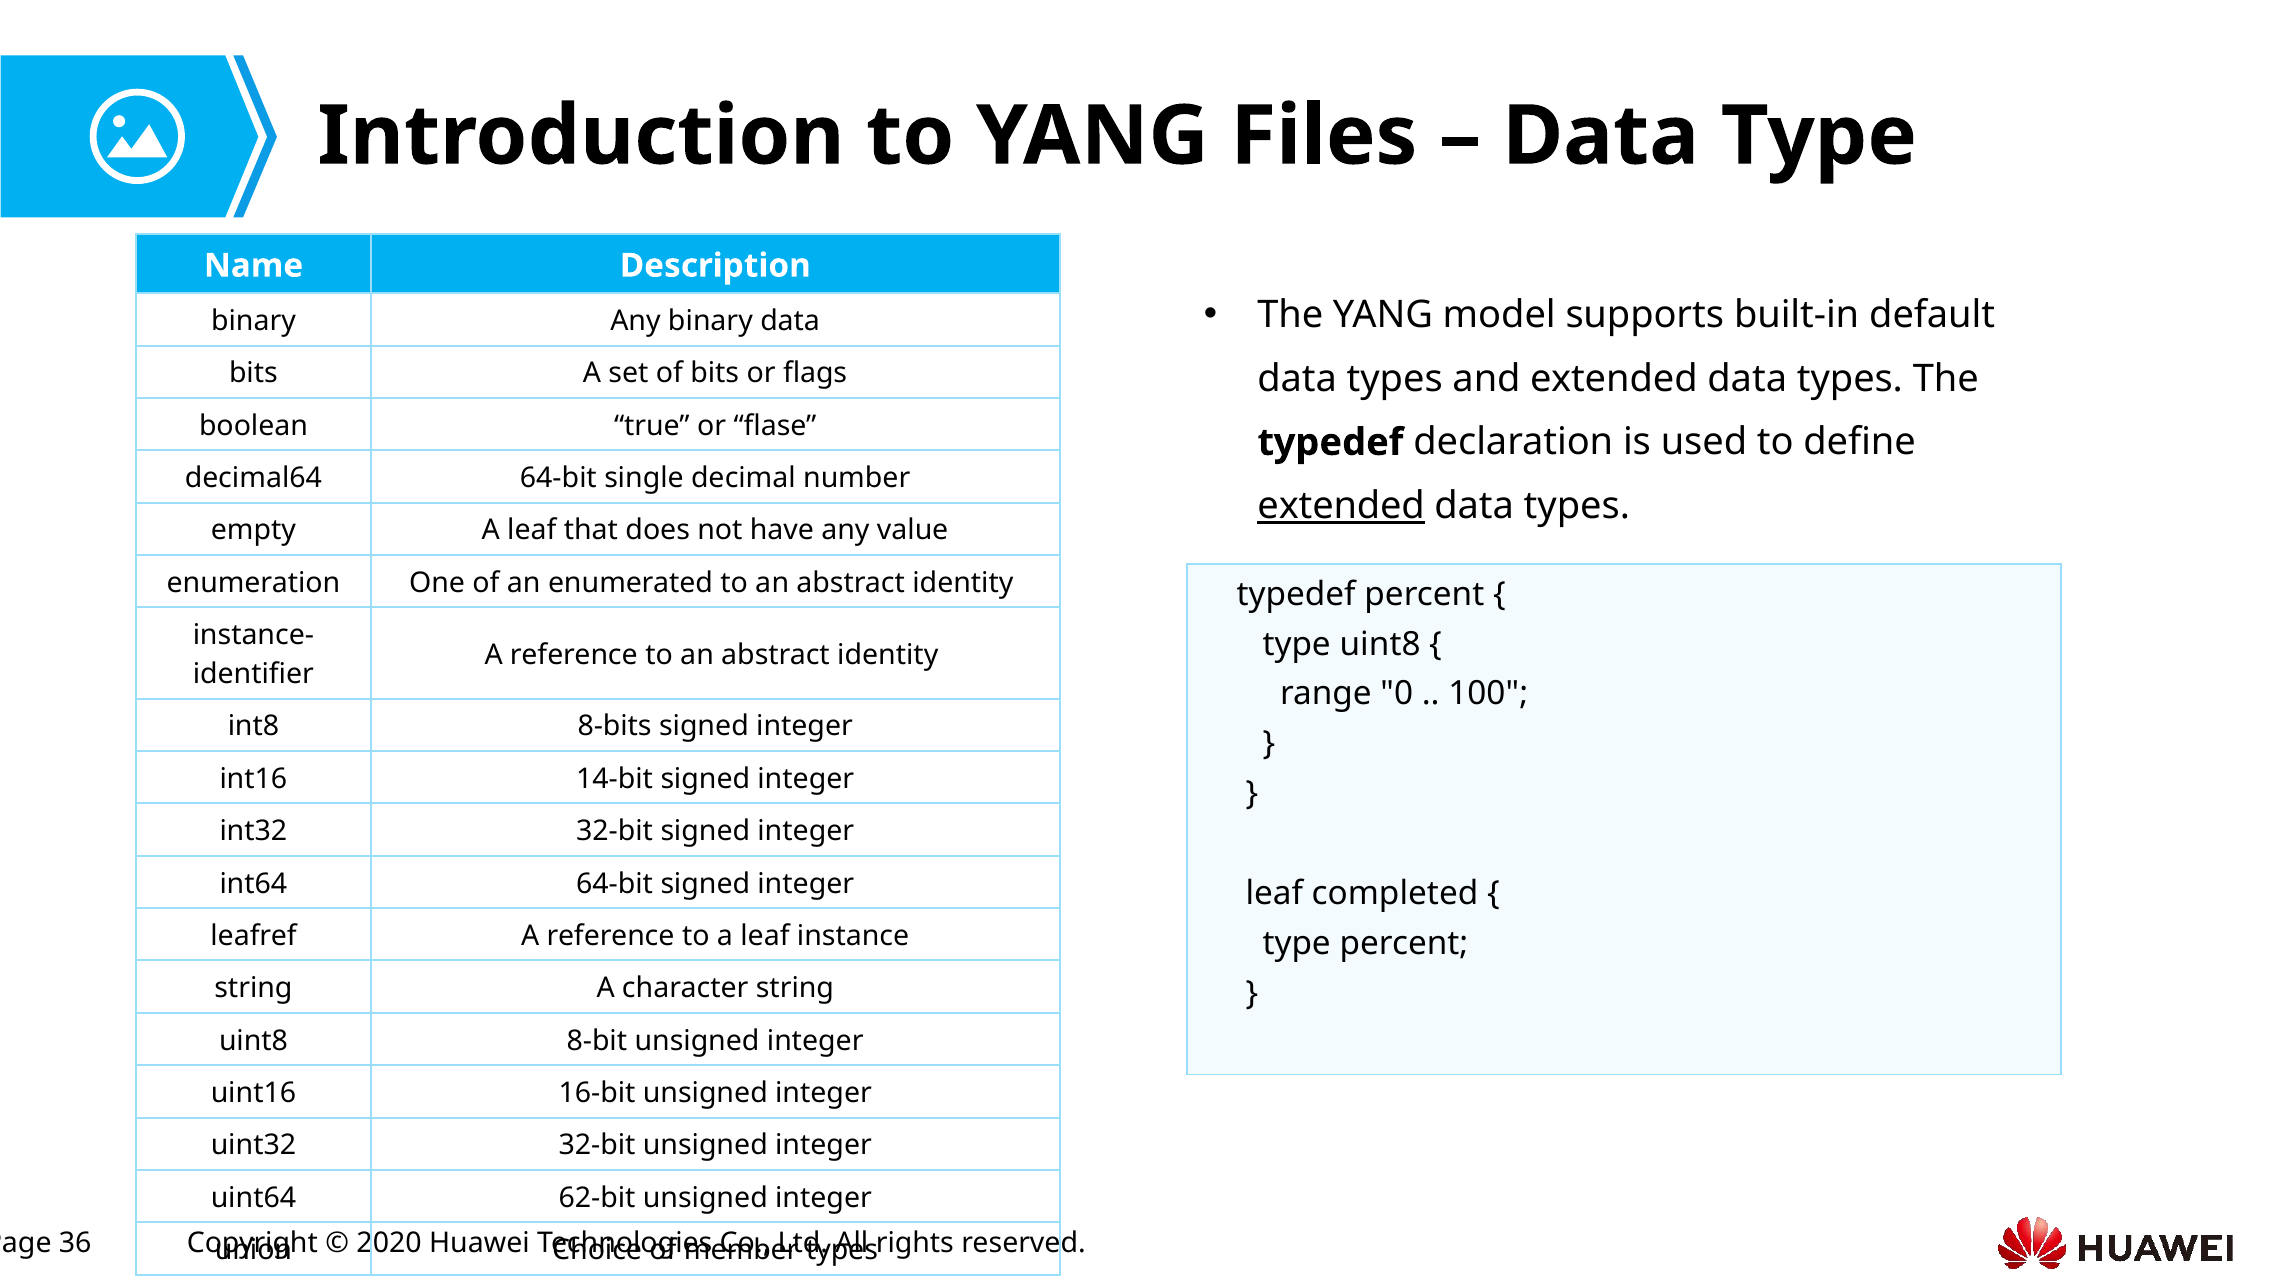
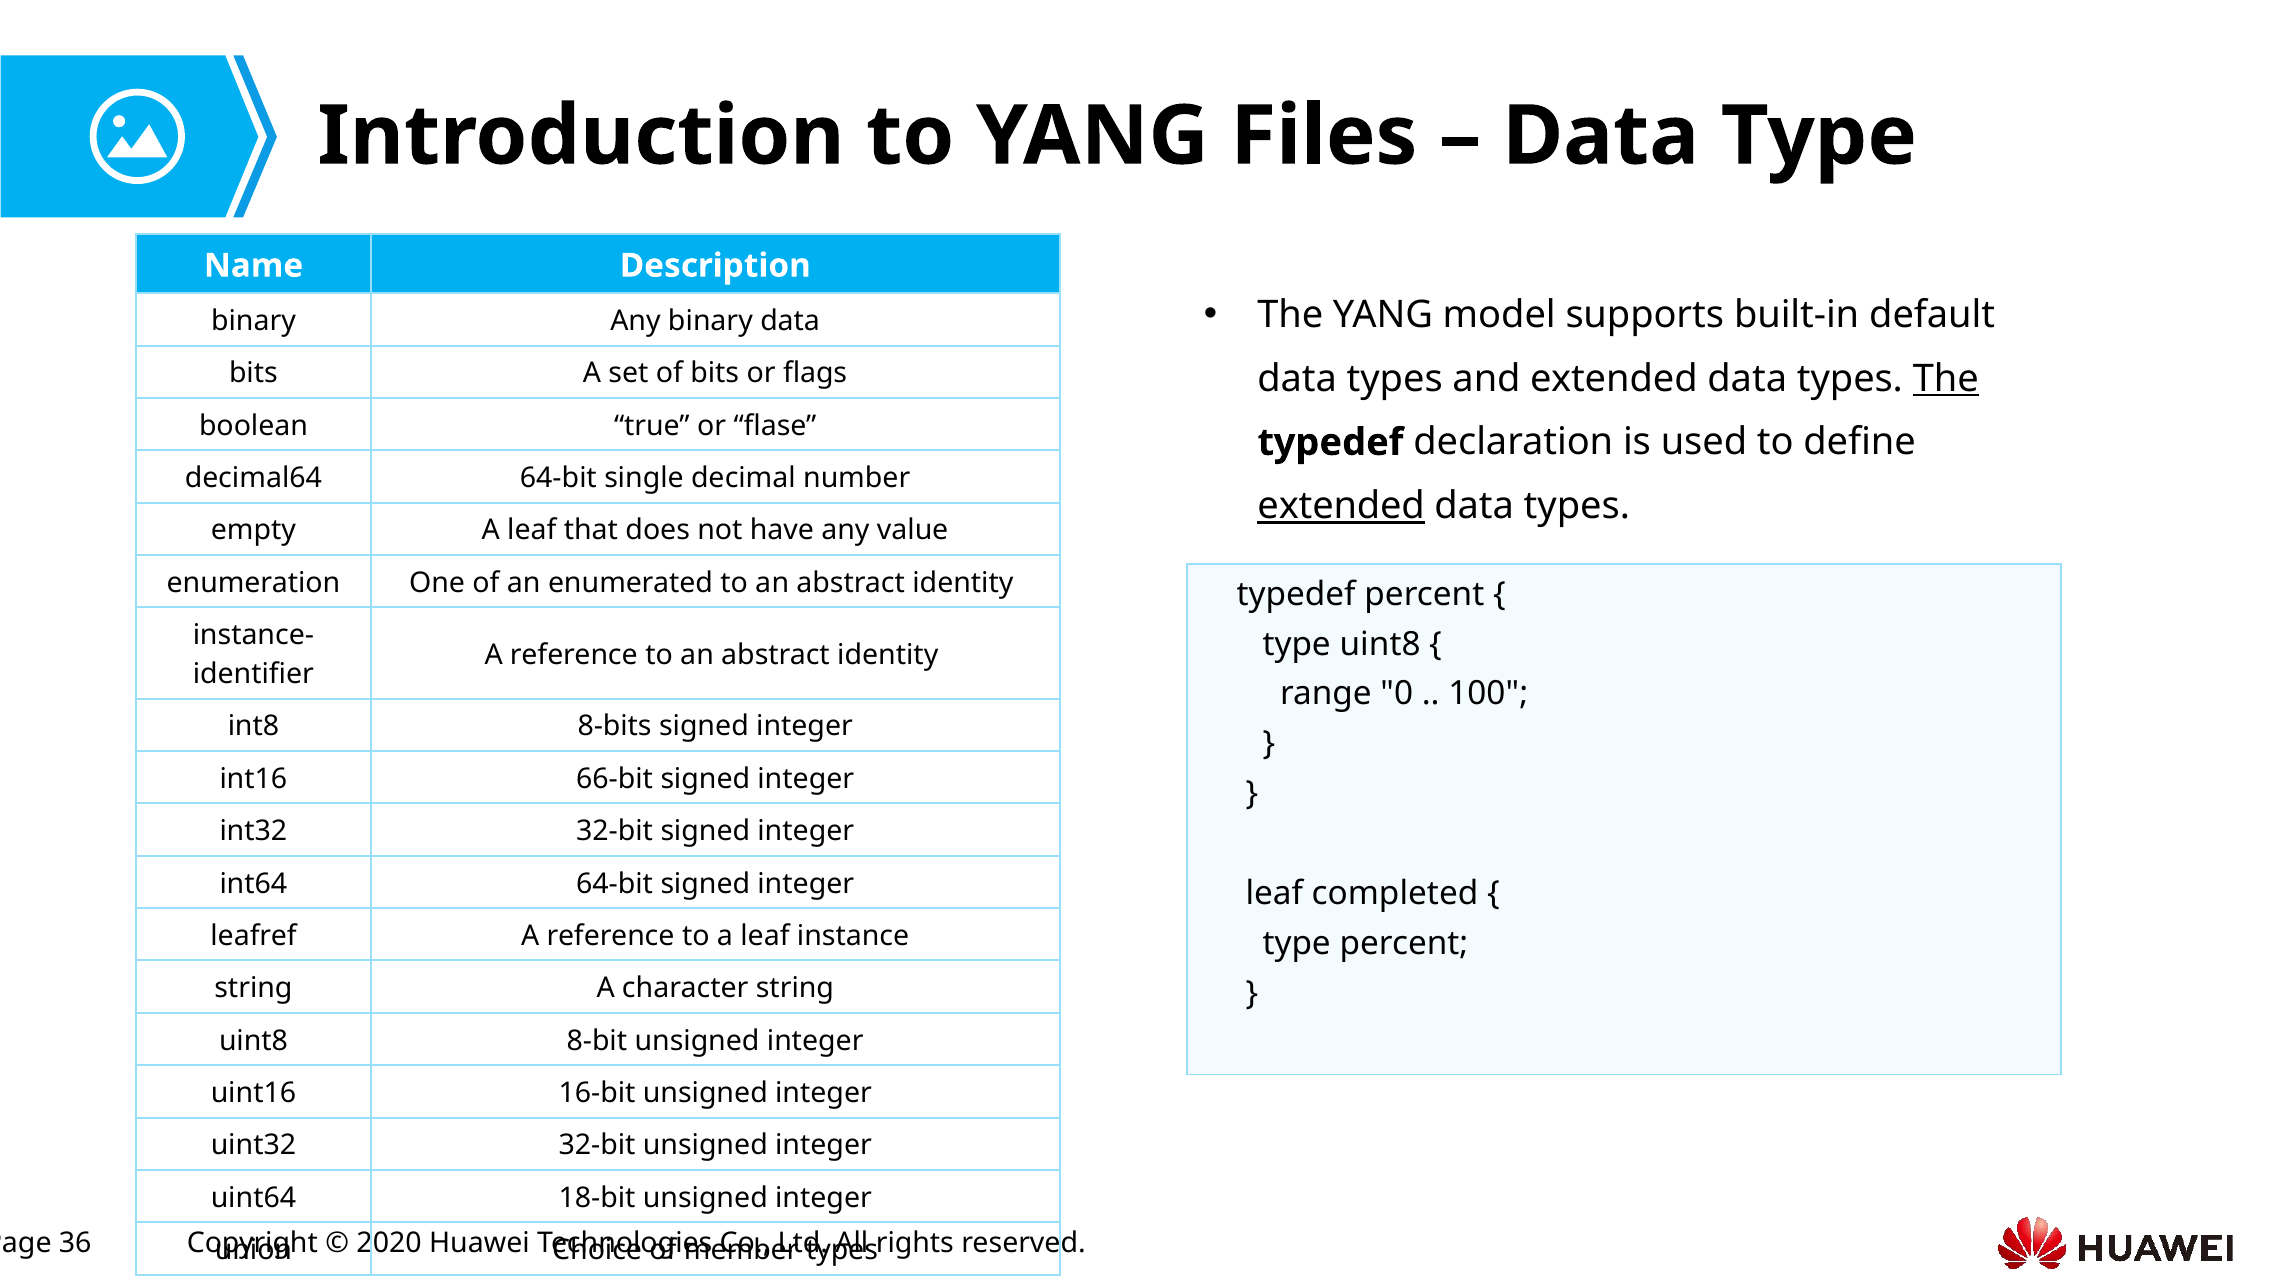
The underline: none -> present (1946, 379)
14-bit: 14-bit -> 66-bit (615, 779)
62-bit: 62-bit -> 18-bit (597, 1198)
